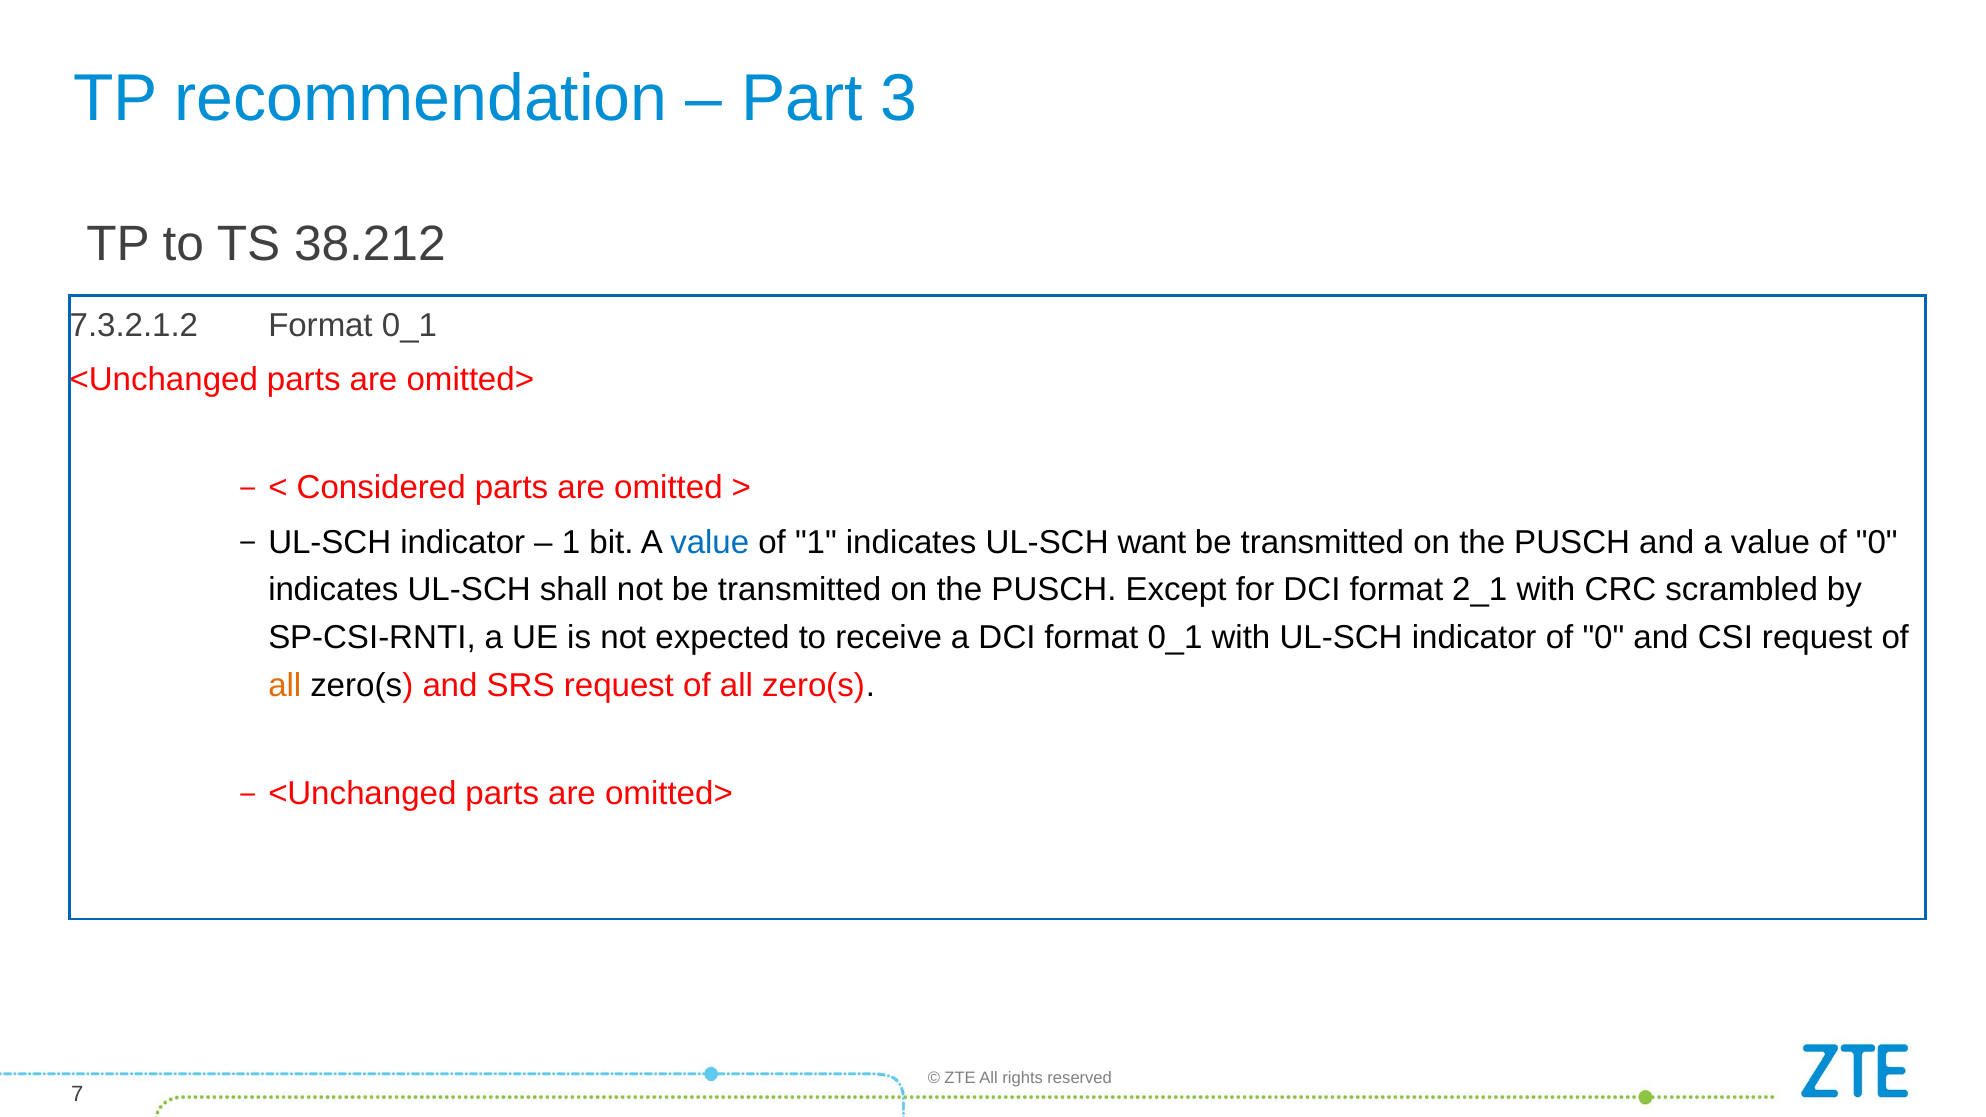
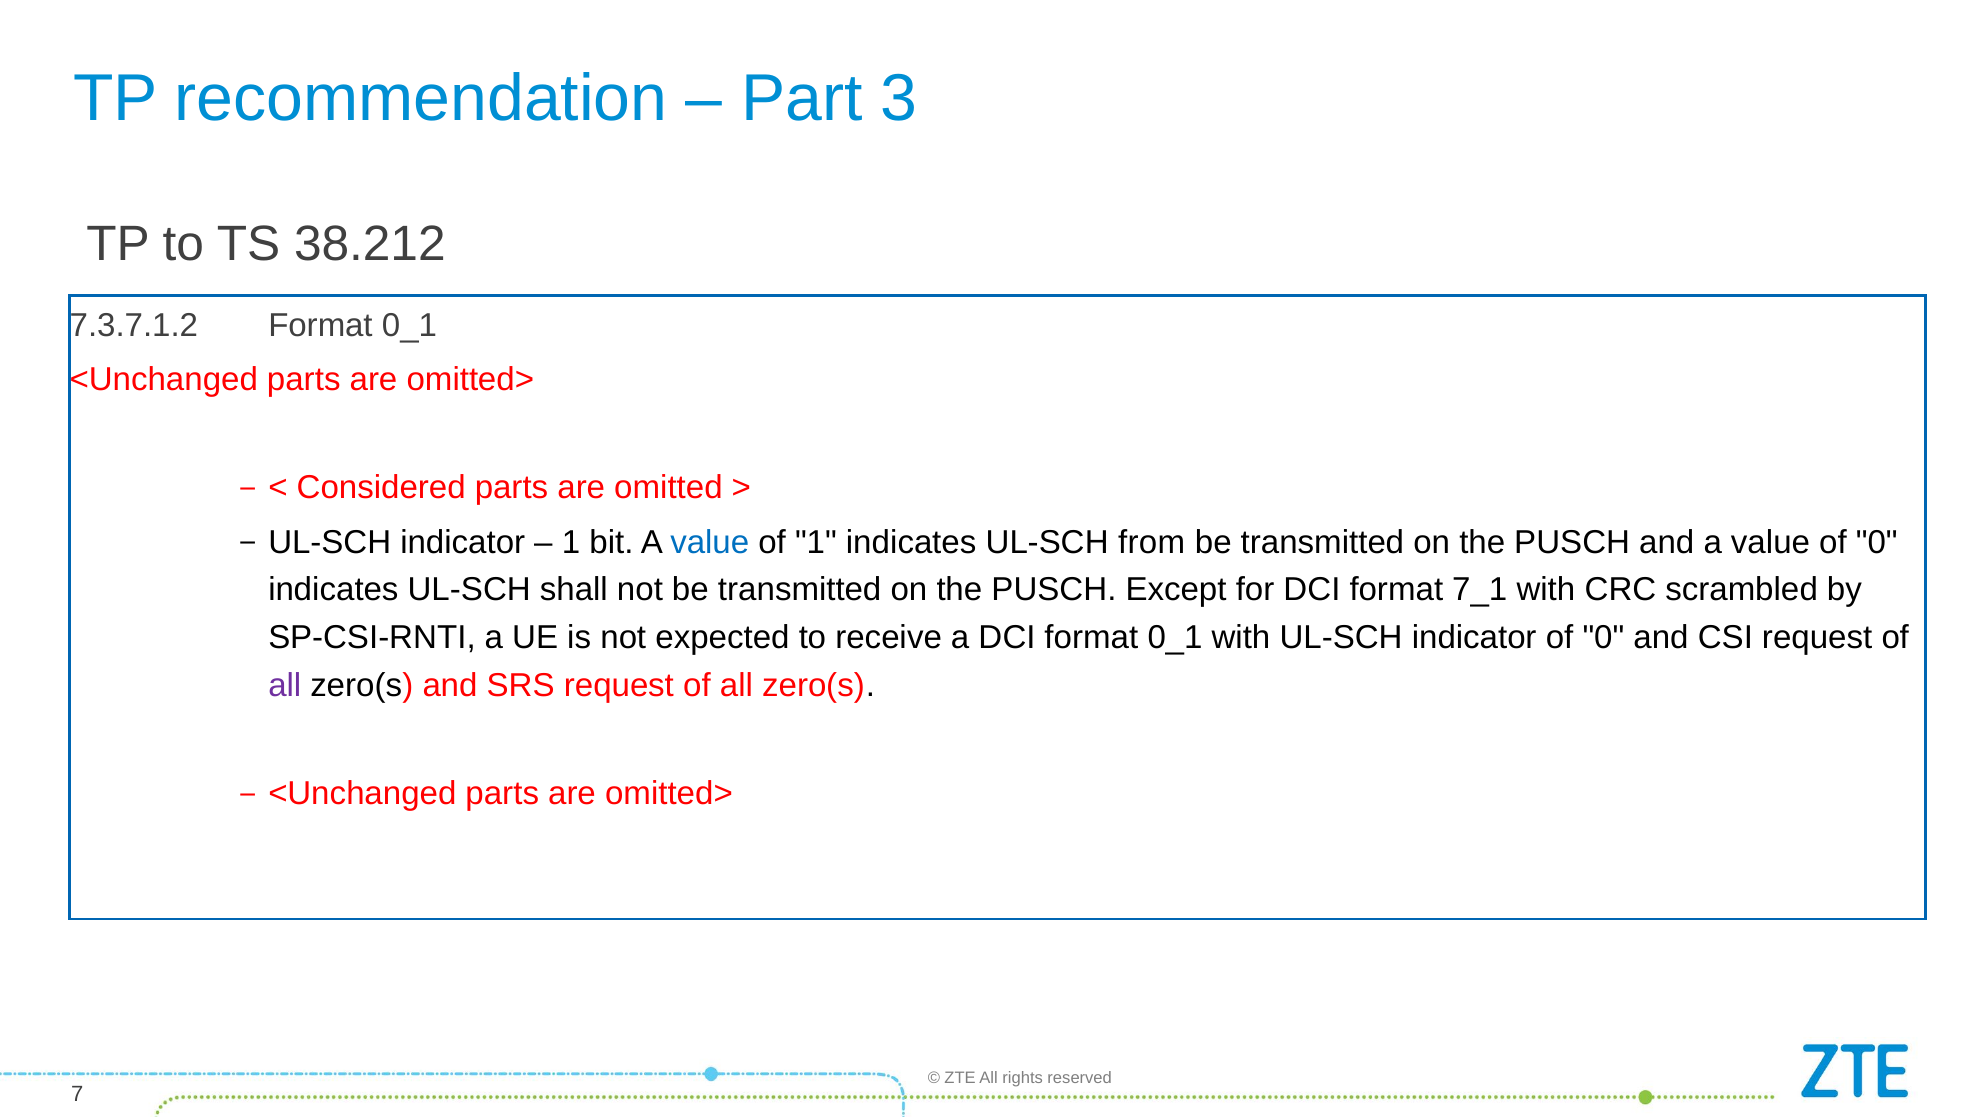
7.3.2.1.2: 7.3.2.1.2 -> 7.3.7.1.2 (134, 325)
want: want -> from (1152, 542)
2_1: 2_1 -> 7_1 (1480, 590)
all colour: orange -> purple (285, 685)
